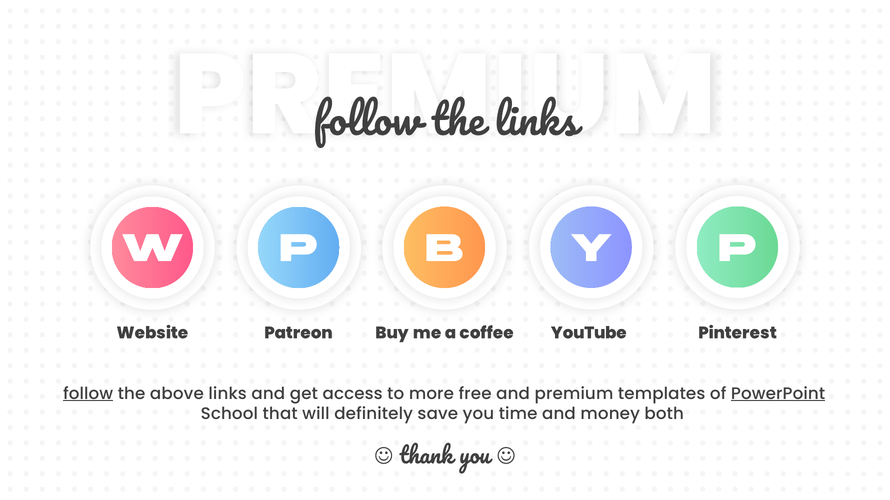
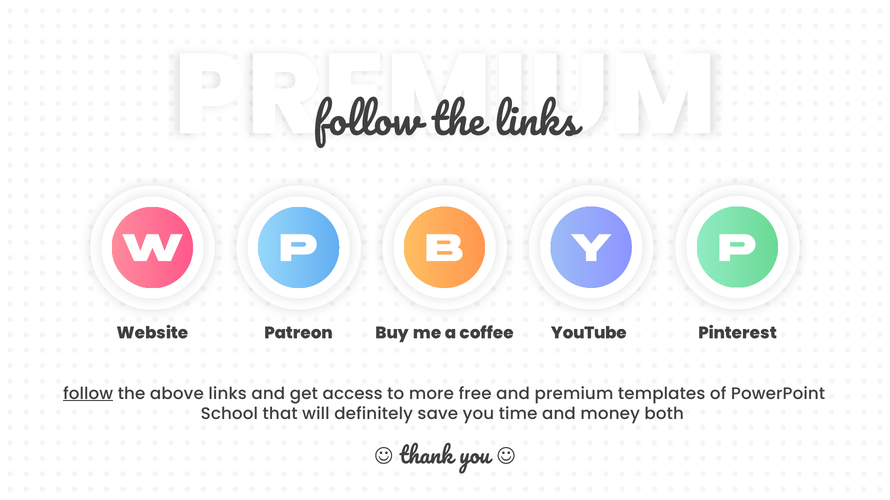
PowerPoint underline: present -> none (778, 394)
